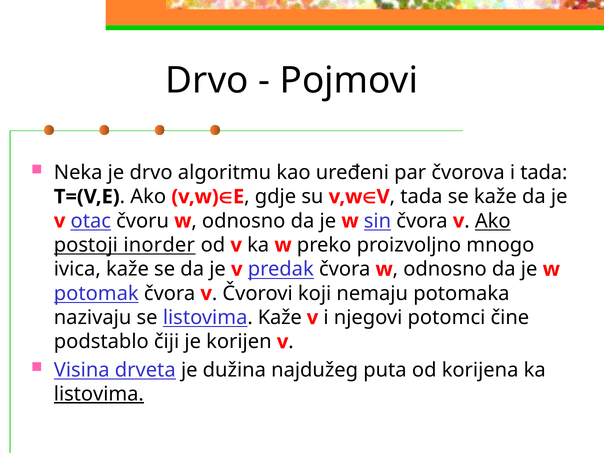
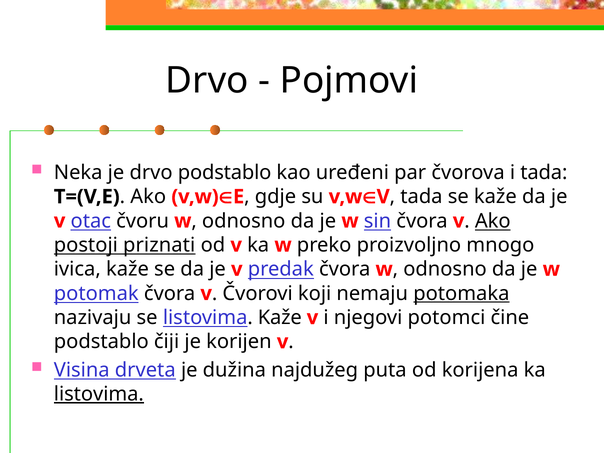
drvo algoritmu: algoritmu -> podstablo (225, 173)
inorder: inorder -> priznati (159, 245)
potomaka underline: none -> present (461, 293)
